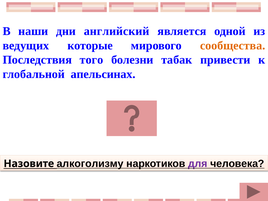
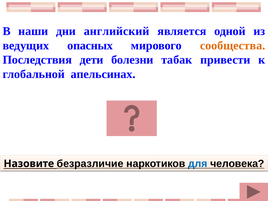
которые: которые -> опасных (90, 46)
того: того -> дети (92, 60)
алкоголизму: алкоголизму -> безразличие (90, 164)
для colour: purple -> blue (198, 164)
